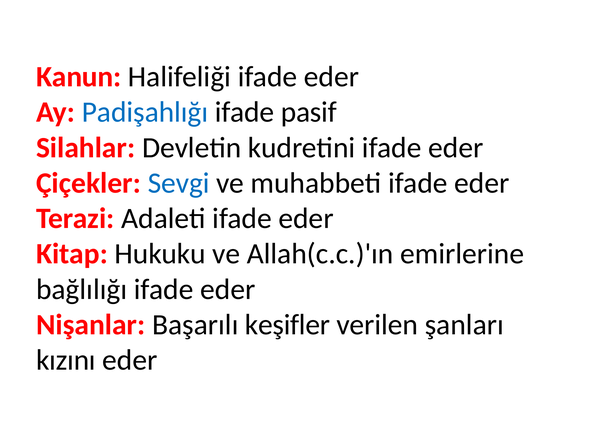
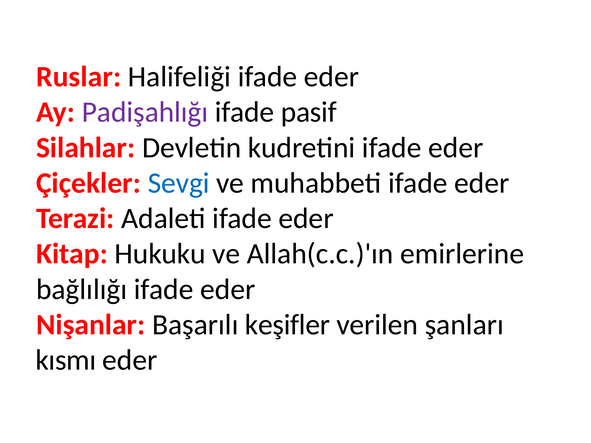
Kanun: Kanun -> Ruslar (79, 77)
Padişahlığı colour: blue -> purple (145, 112)
kızını: kızını -> kısmı (66, 360)
